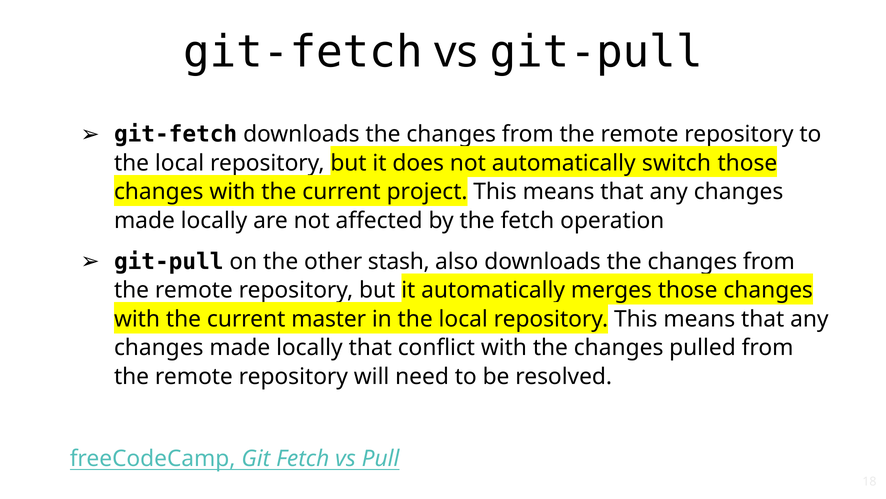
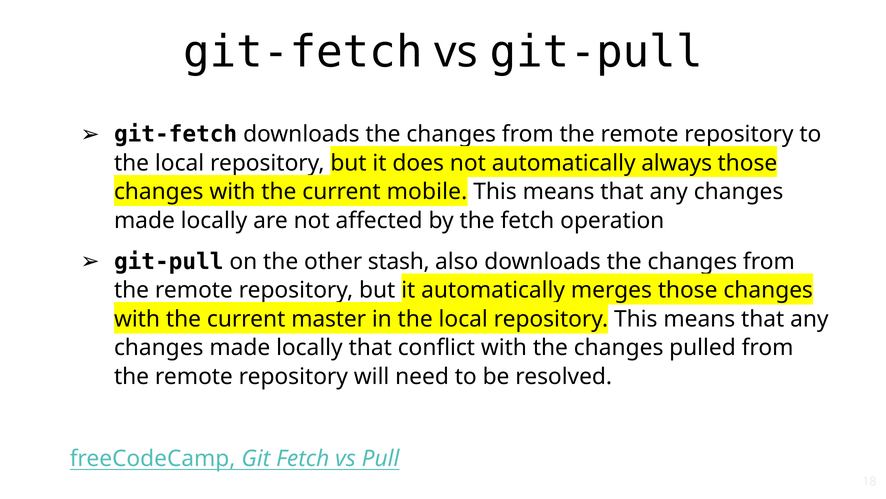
switch: switch -> always (677, 163)
project: project -> mobile (427, 192)
